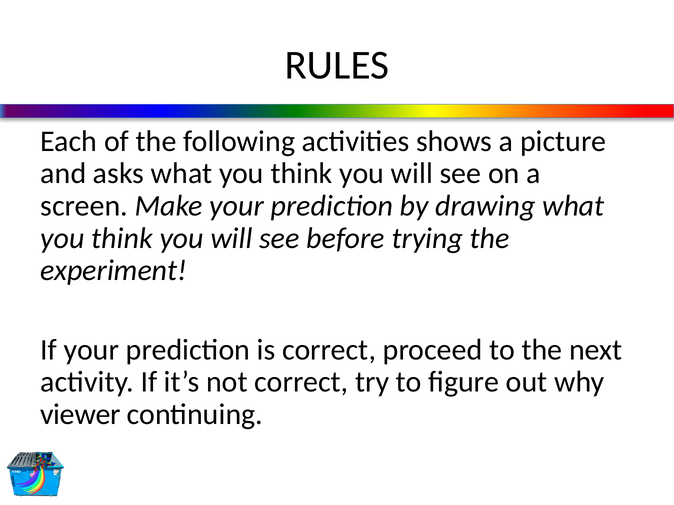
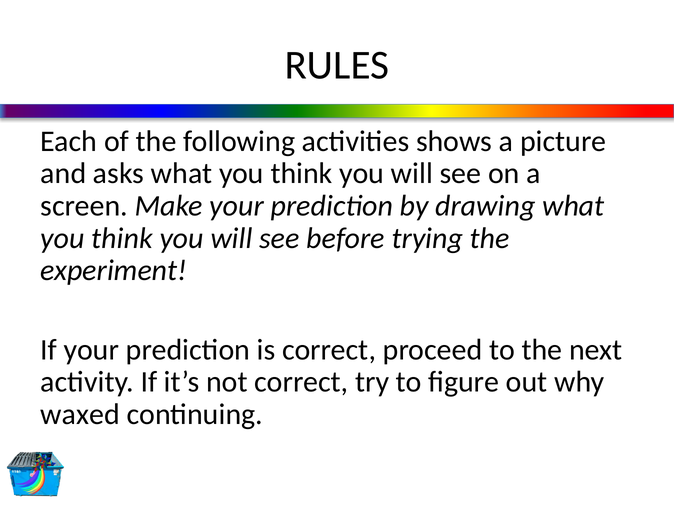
viewer: viewer -> waxed (80, 415)
